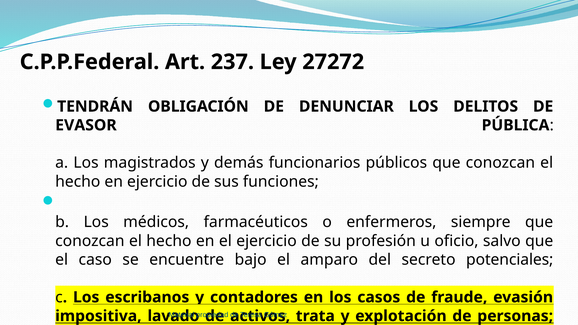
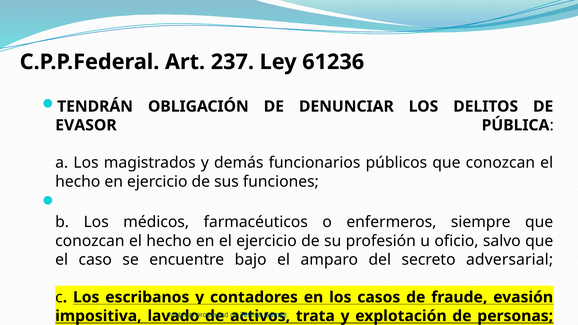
27272: 27272 -> 61236 (333, 62)
potenciales: potenciales -> adversarial (510, 260)
